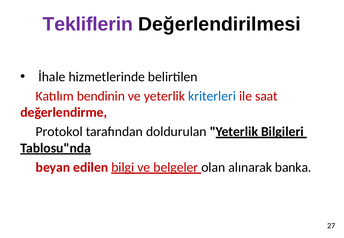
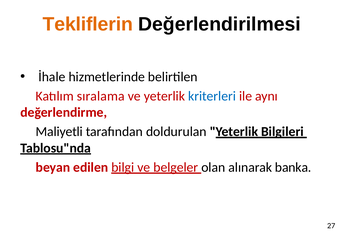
Tekliflerin colour: purple -> orange (88, 24)
bendinin: bendinin -> sıralama (101, 96)
saat: saat -> aynı (266, 96)
Protokol: Protokol -> Maliyetli (59, 132)
